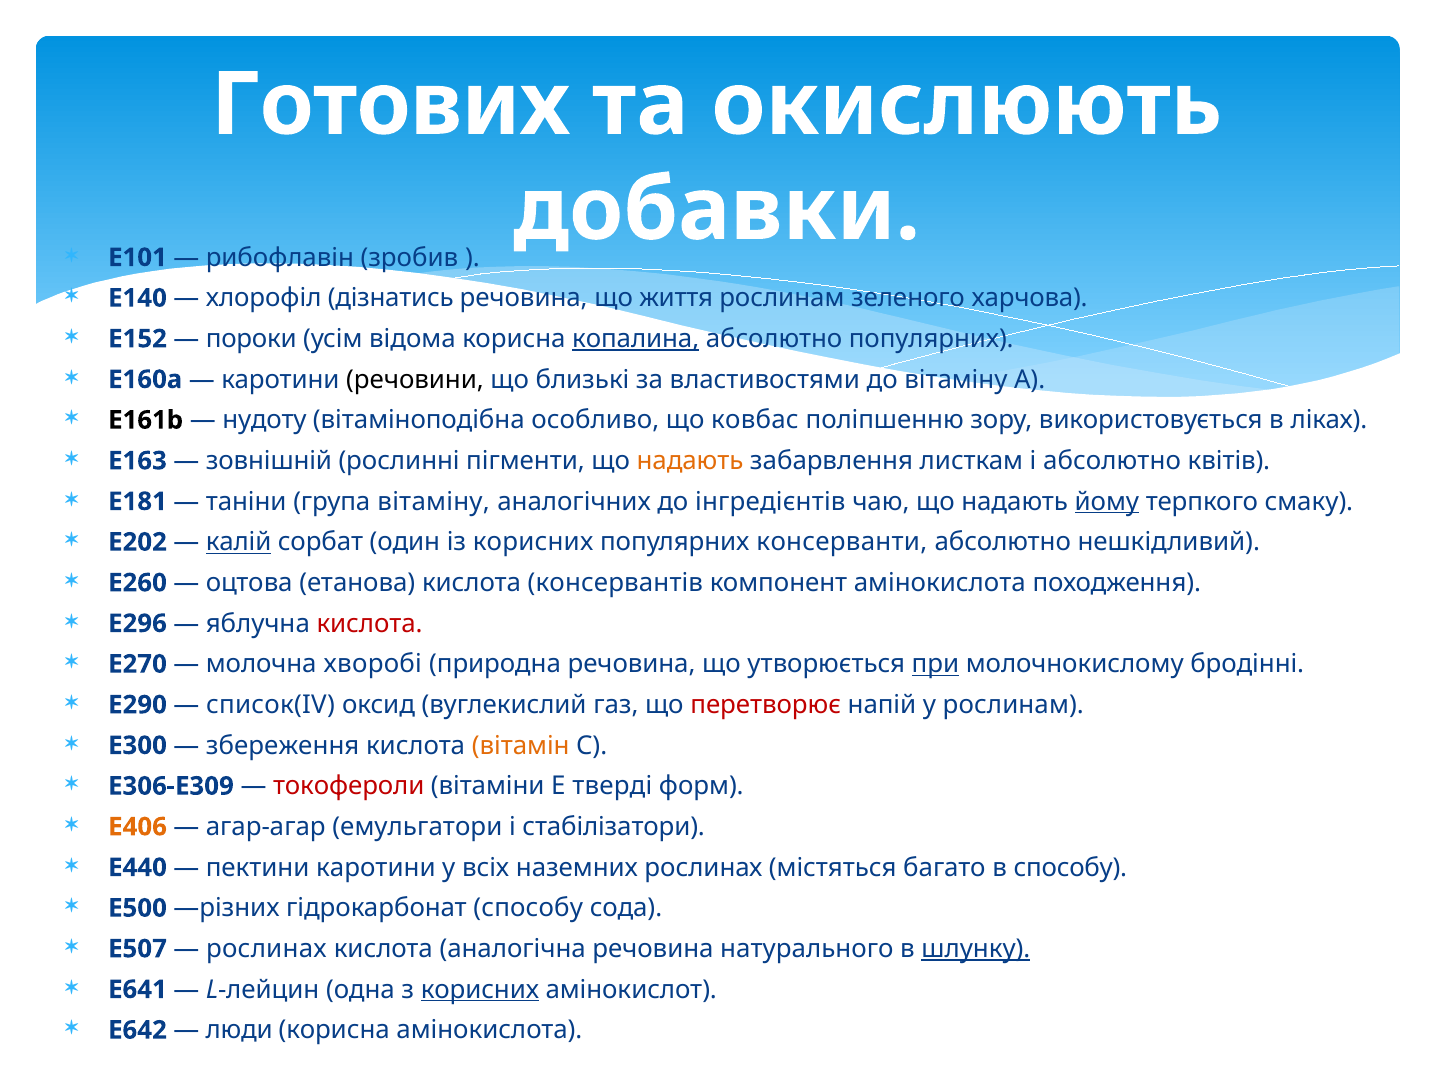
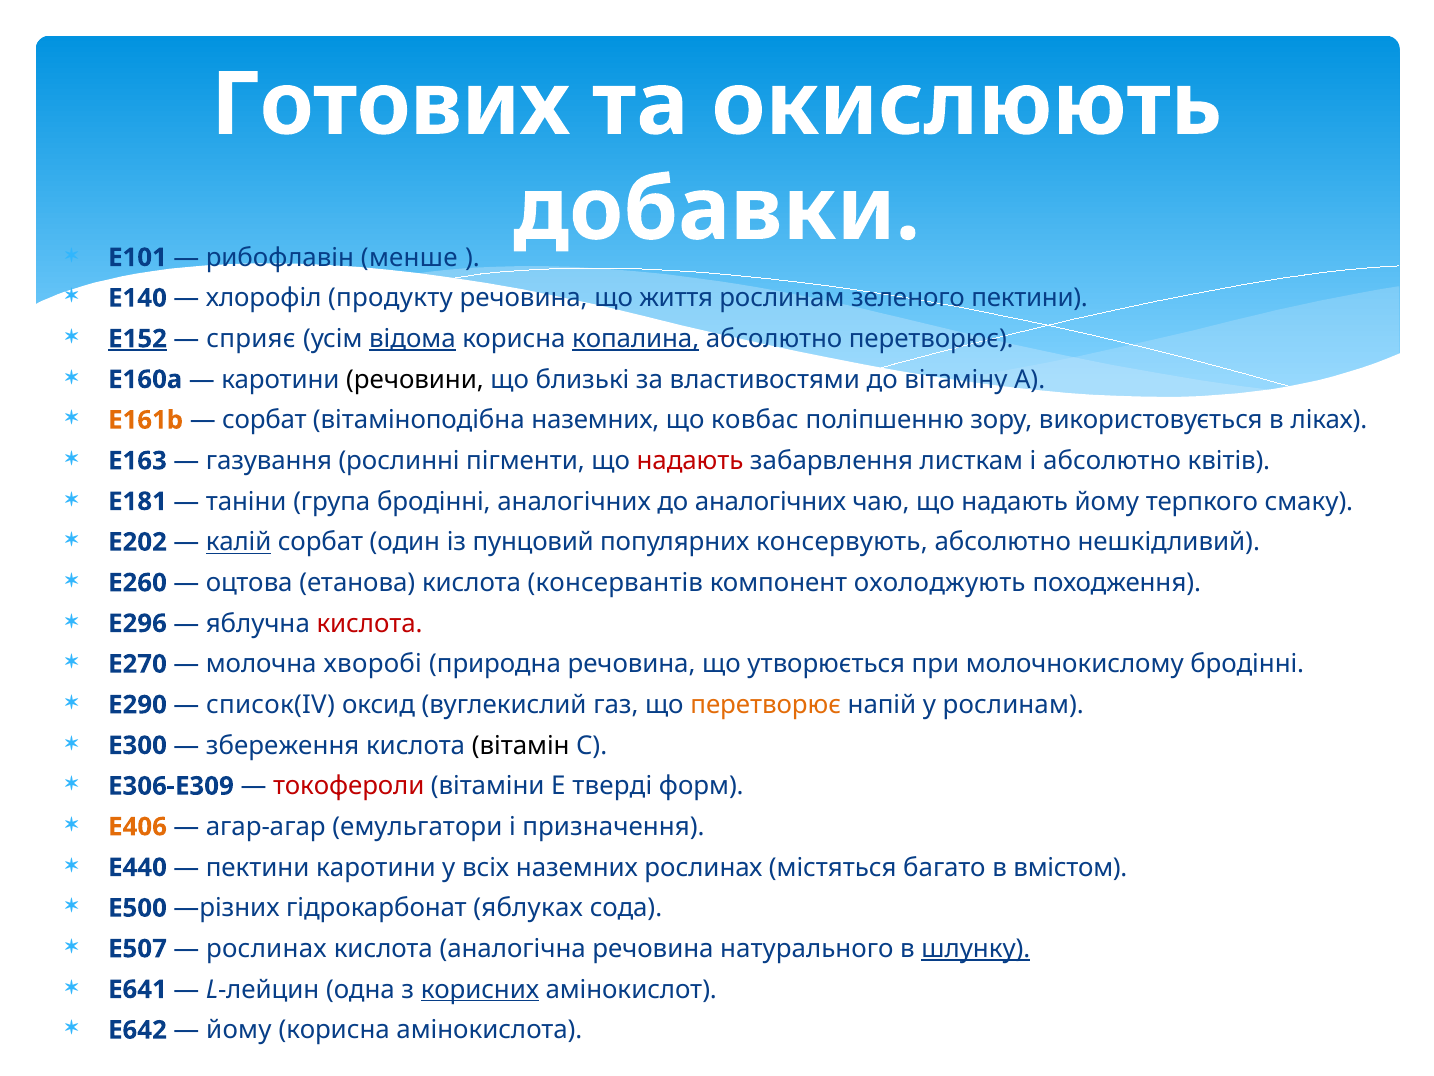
зробив: зробив -> менше (409, 257)
дізнатись: дізнатись -> продукту (390, 298)
зеленого харчова: харчова -> пектини (1030, 298)
Е152 underline: none -> present (138, 339)
пороки: пороки -> сприяє (251, 339)
відома underline: none -> present (412, 339)
абсолютно популярних: популярних -> перетворює (931, 339)
Е161b colour: black -> orange (146, 420)
нудоту: нудоту -> сорбат (264, 420)
вітаміноподібна особливо: особливо -> наземних (595, 420)
зовнішній: зовнішній -> газування (269, 461)
надають colour: orange -> red (690, 461)
група вітаміну: вітаміну -> бродінні (434, 501)
до інгредієнтів: інгредієнтів -> аналогічних (771, 501)
йому underline: present -> none (1107, 501)
із корисних: корисних -> пунцовий (533, 542)
консерванти: консерванти -> консервують (842, 542)
компонент амінокислота: амінокислота -> охолоджують (940, 583)
при underline: present -> none (935, 664)
перетворює colour: red -> orange (766, 704)
вітамін colour: orange -> black (521, 745)
стабілізатори: стабілізатори -> призначення (614, 826)
в способу: способу -> вмістом (1070, 867)
гідрокарбонат способу: способу -> яблуках (528, 908)
люди: люди -> йому (239, 1030)
